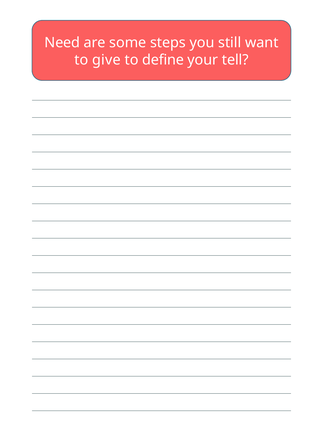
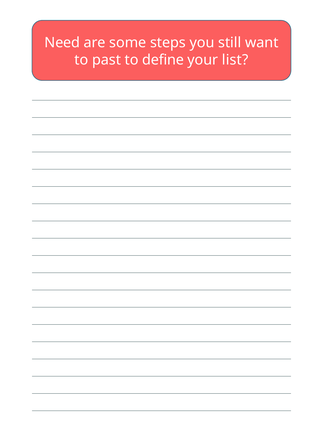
give: give -> past (106, 60)
tell: tell -> list (235, 60)
